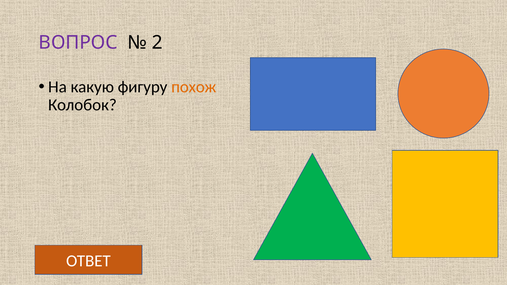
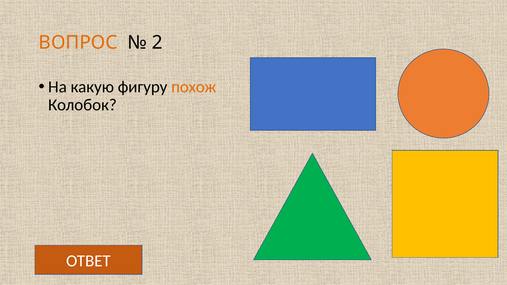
ВОПРОС colour: purple -> orange (78, 43)
